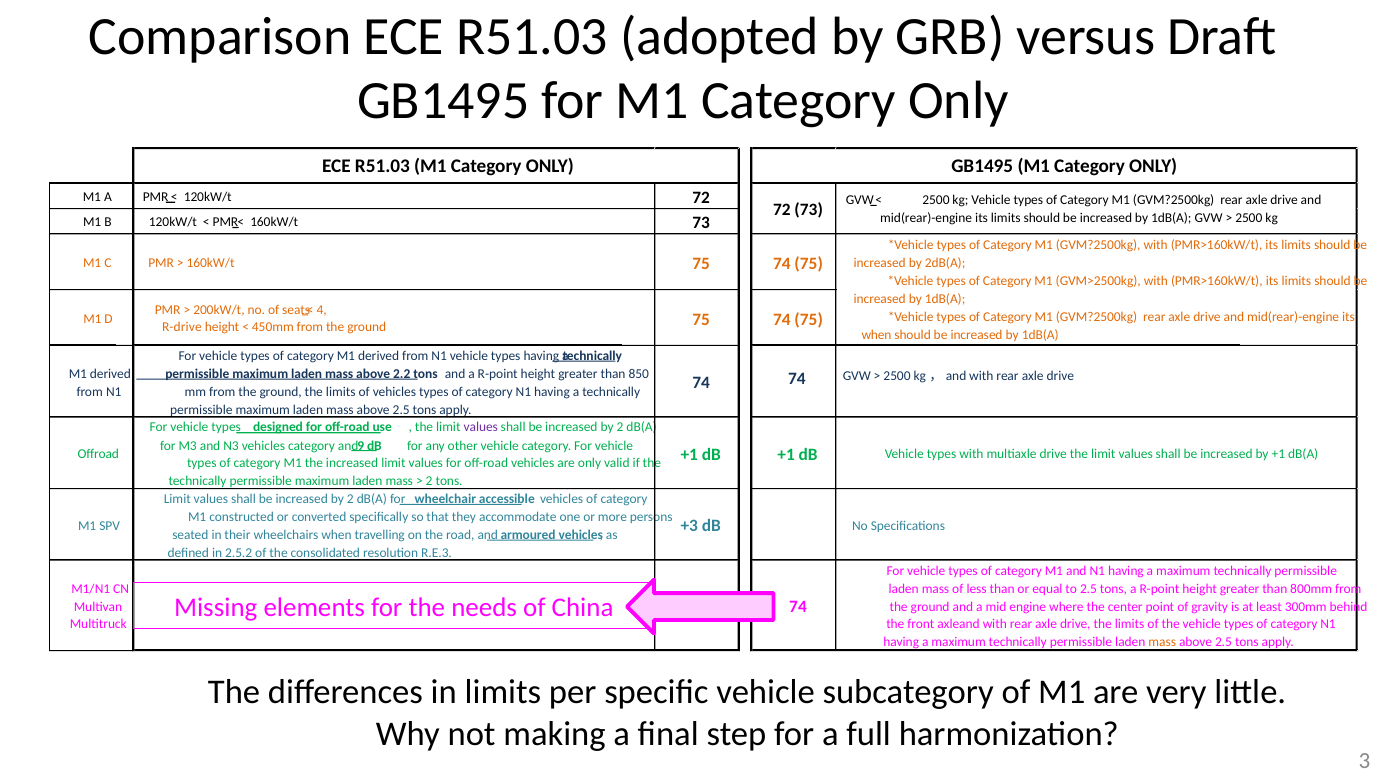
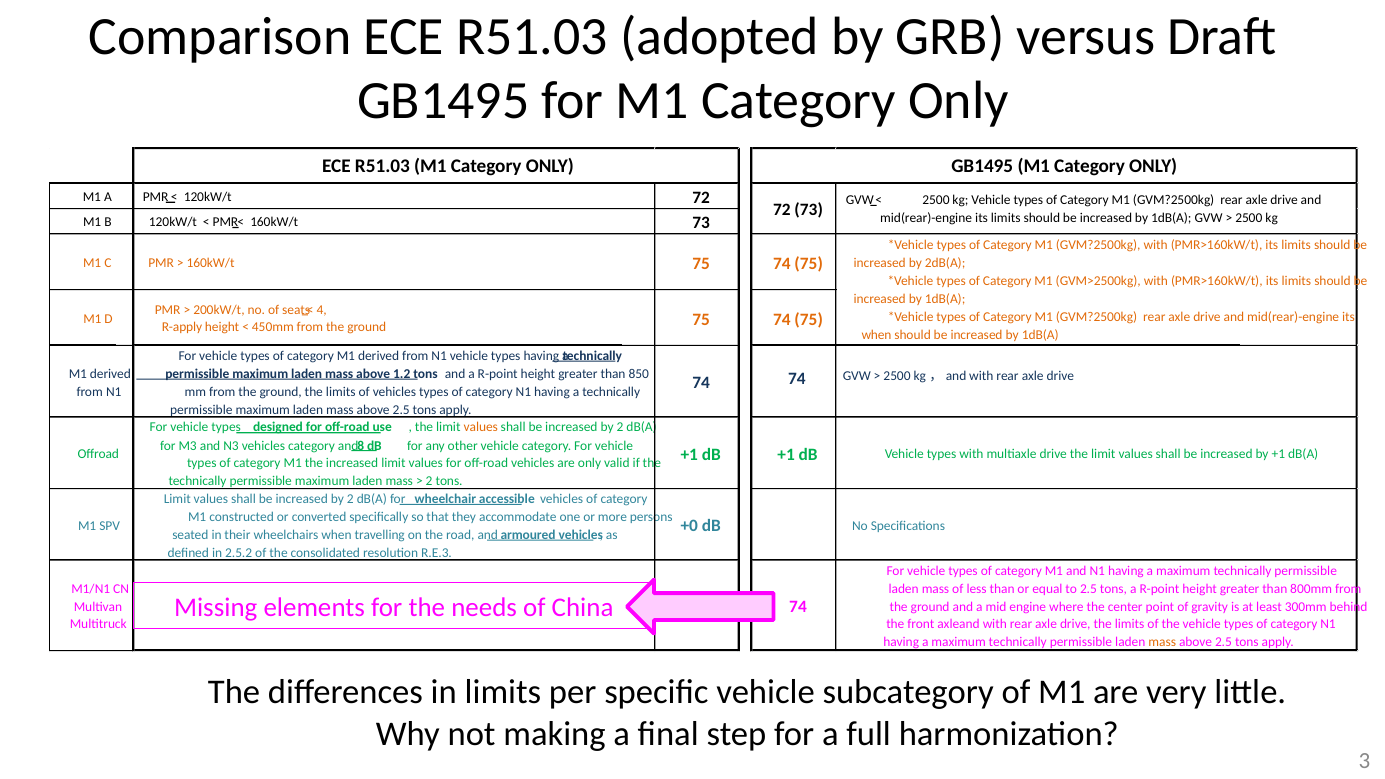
R-drive: R-drive -> R-apply (182, 328)
2.2: 2.2 -> 1.2 (402, 374)
values colour: purple -> orange (481, 428)
9: 9 -> 8 (361, 446)
+3: +3 -> +0 (689, 526)
